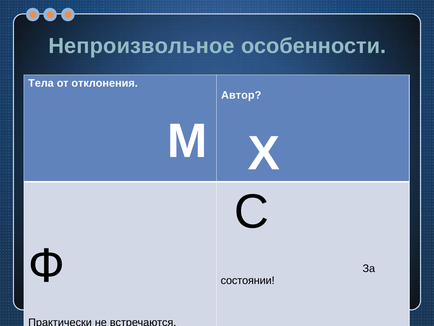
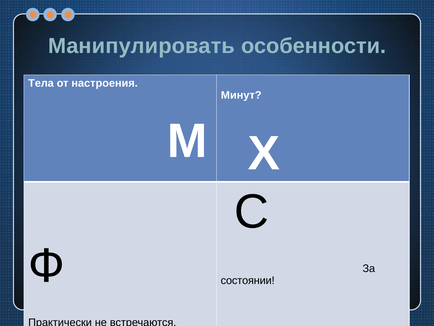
Непроизвольное: Непроизвольное -> Манипулировать (142, 46)
отклонения: отклонения -> настроения (105, 83)
Автор: Автор -> Минут (241, 95)
